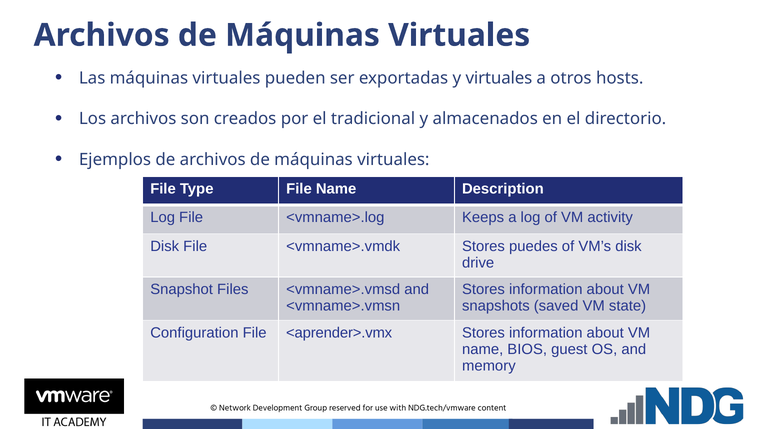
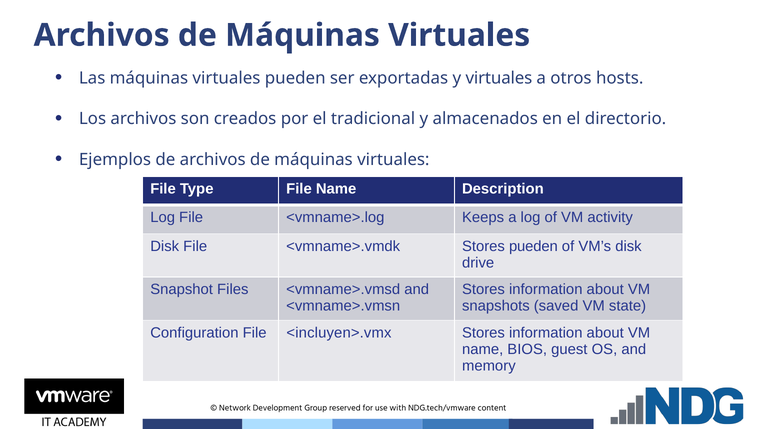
Stores puedes: puedes -> pueden (533, 246)
<aprender>.vmx: <aprender>.vmx -> <incluyen>.vmx (339, 333)
